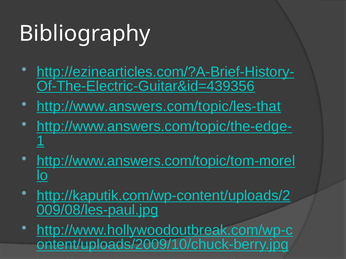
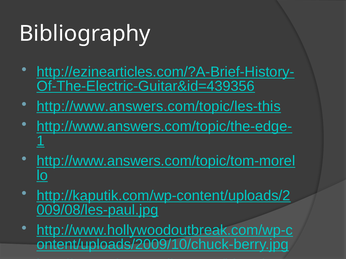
http://www.answers.com/topic/les-that: http://www.answers.com/topic/les-that -> http://www.answers.com/topic/les-this (159, 107)
